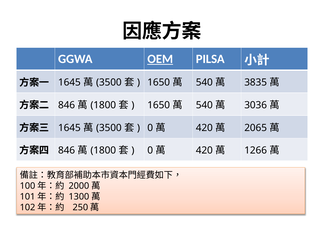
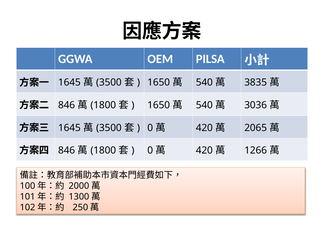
OEM underline: present -> none (160, 59)
